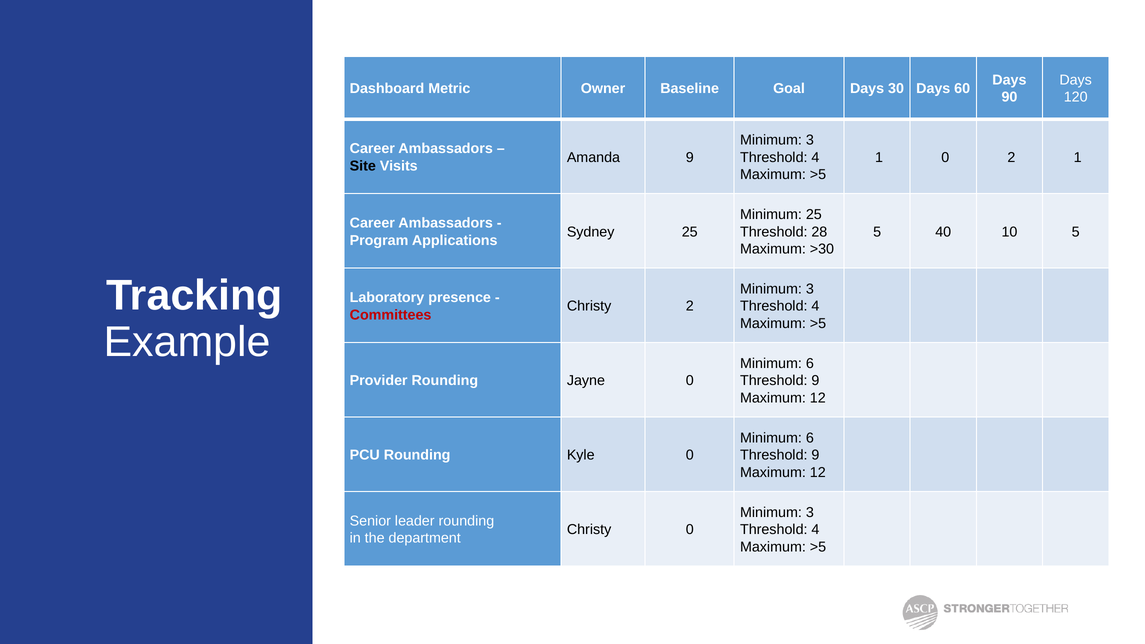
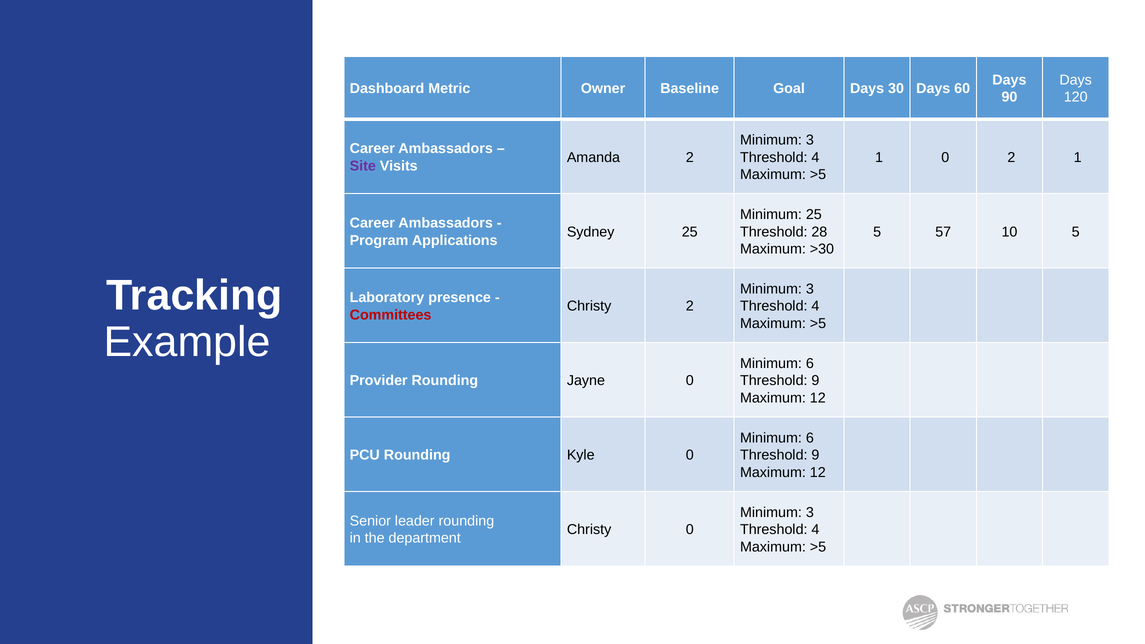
Amanda 9: 9 -> 2 (690, 157)
Site colour: black -> purple (363, 166)
40: 40 -> 57 (943, 232)
